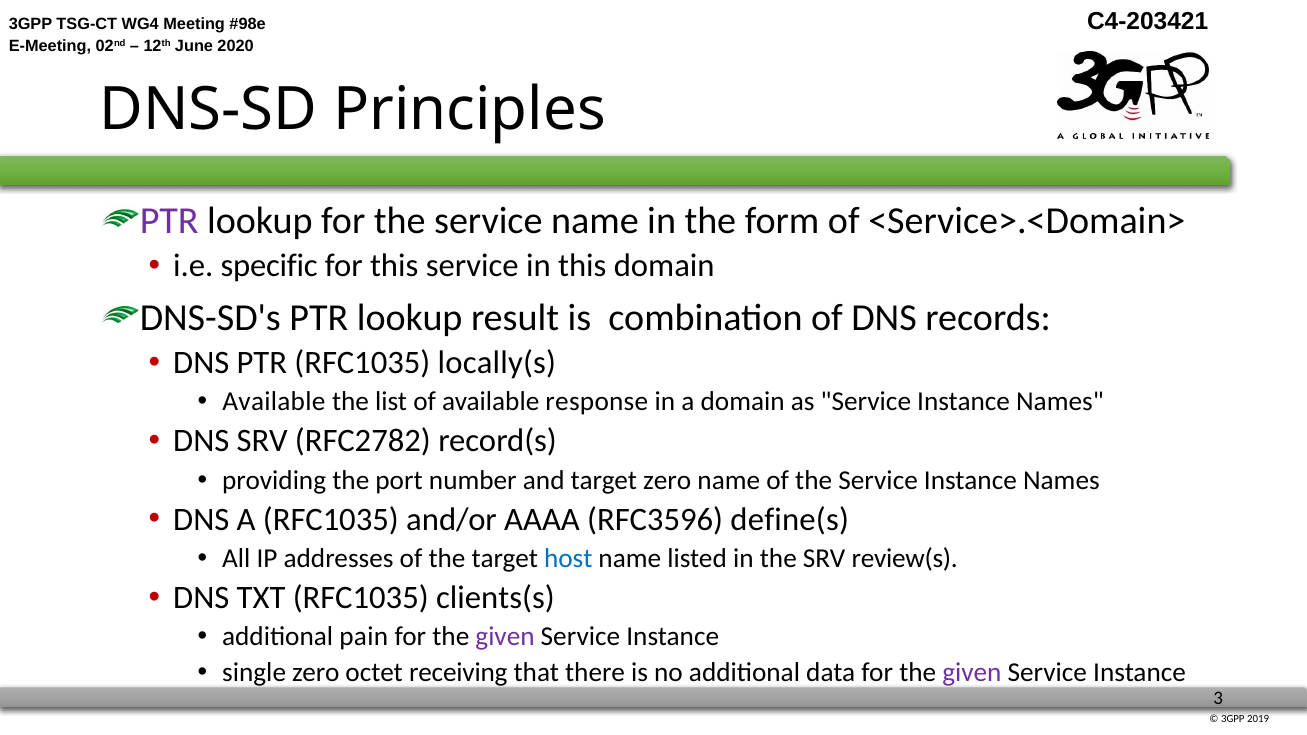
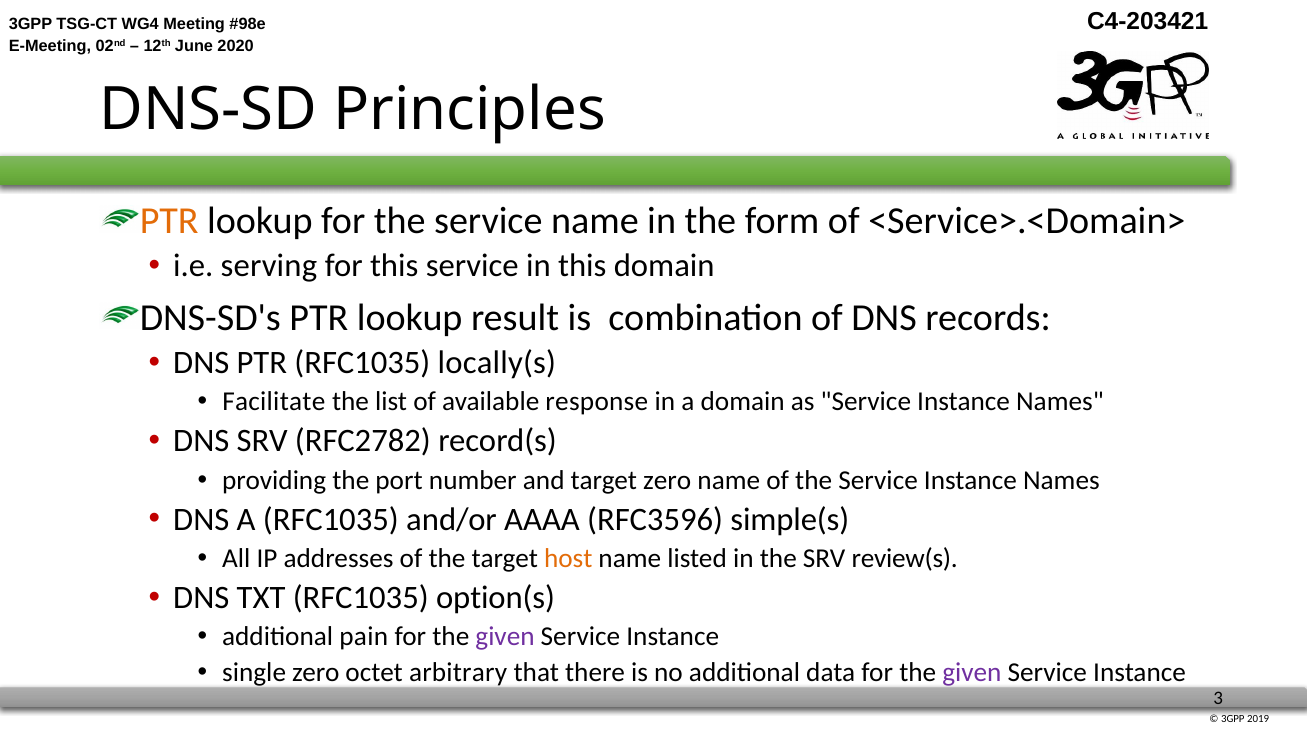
PTR colour: purple -> orange (169, 221)
specific: specific -> serving (269, 266)
Available: Available -> Facilitate (274, 402)
define(s: define(s -> simple(s (790, 519)
host colour: blue -> orange (568, 559)
clients(s: clients(s -> option(s (496, 598)
receiving: receiving -> arbitrary (458, 673)
